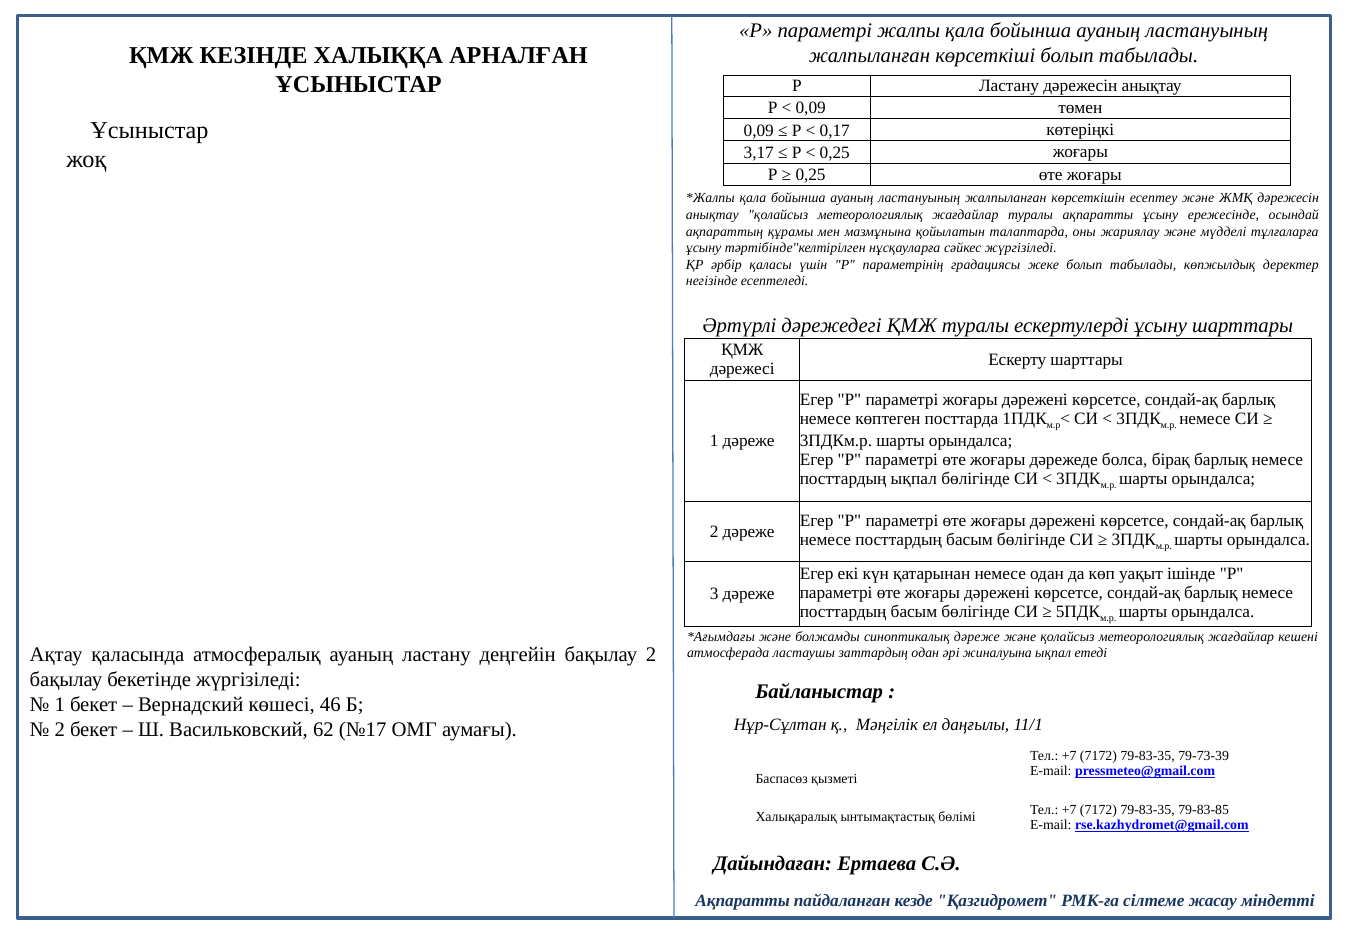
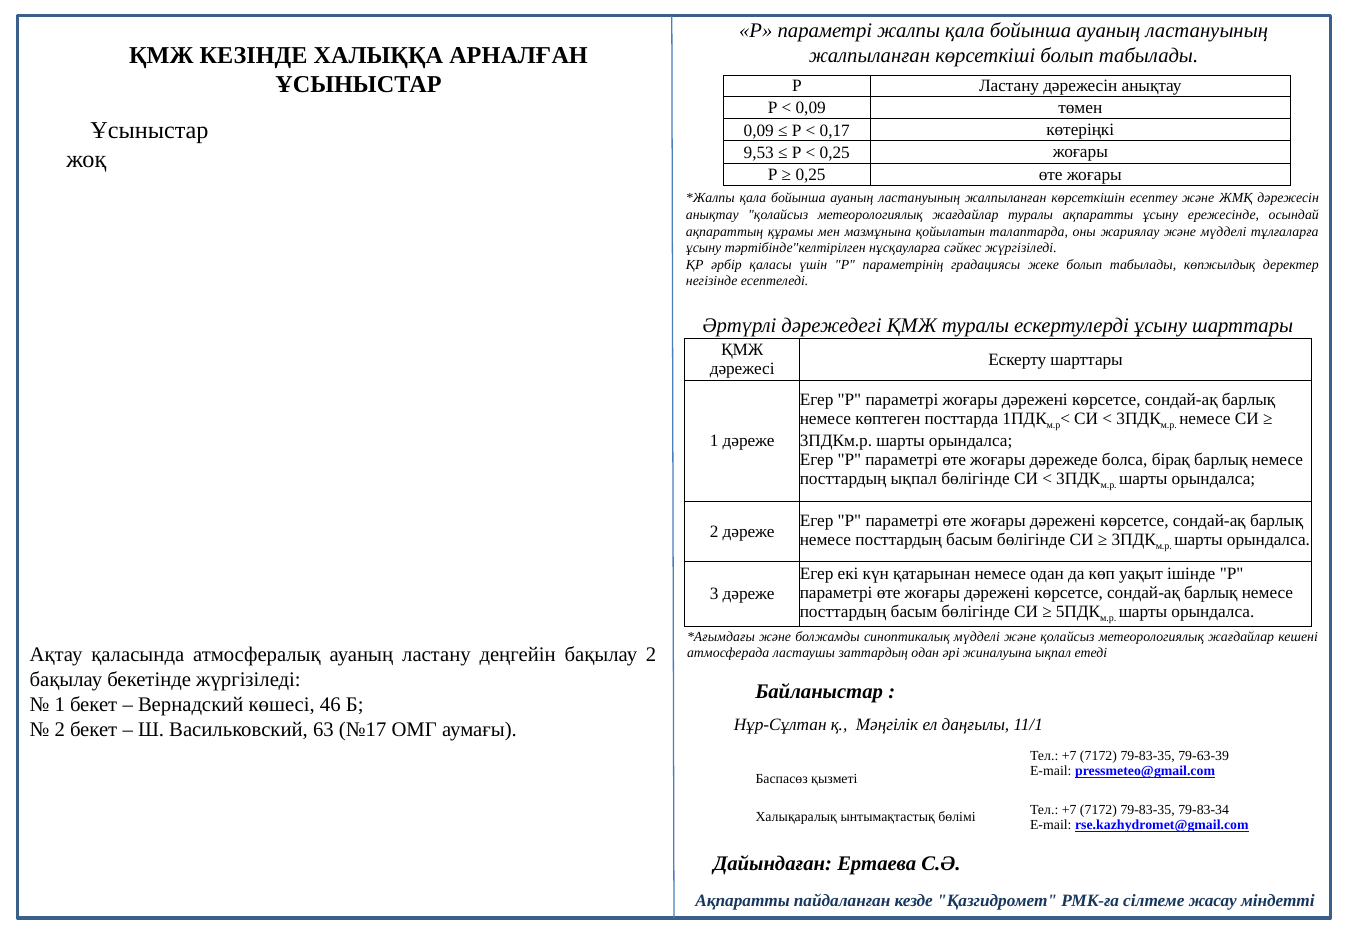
3,17: 3,17 -> 9,53 (759, 153)
синоптикалық дәреже: дәреже -> мүдделі (977, 636)
62: 62 -> 63 (323, 729)
79-73-39: 79-73-39 -> 79-63-39 (1204, 755)
79-83-85: 79-83-85 -> 79-83-34 (1204, 809)
